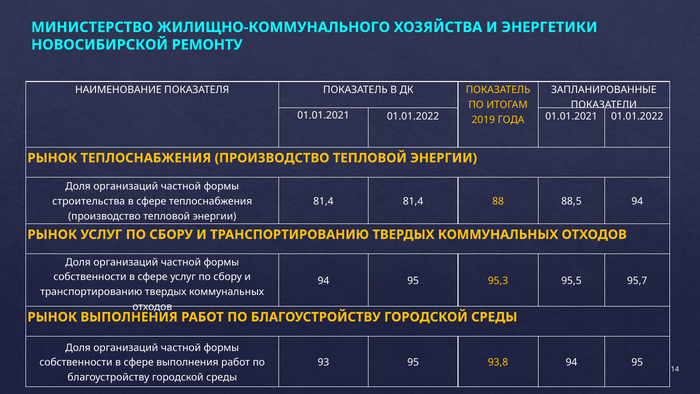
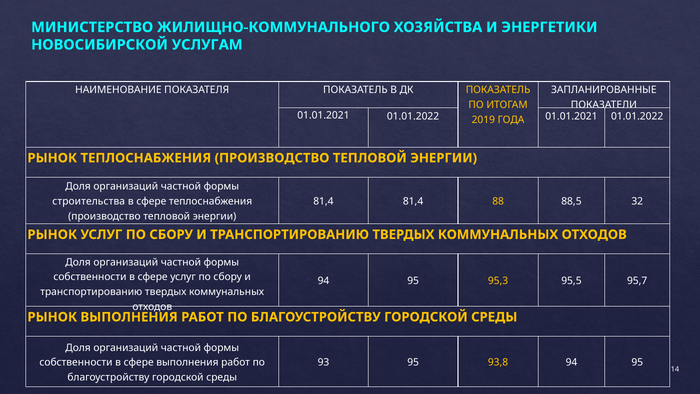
РЕМОНТУ: РЕМОНТУ -> УСЛУГАМ (207, 45)
88,5 94: 94 -> 32 (637, 201)
